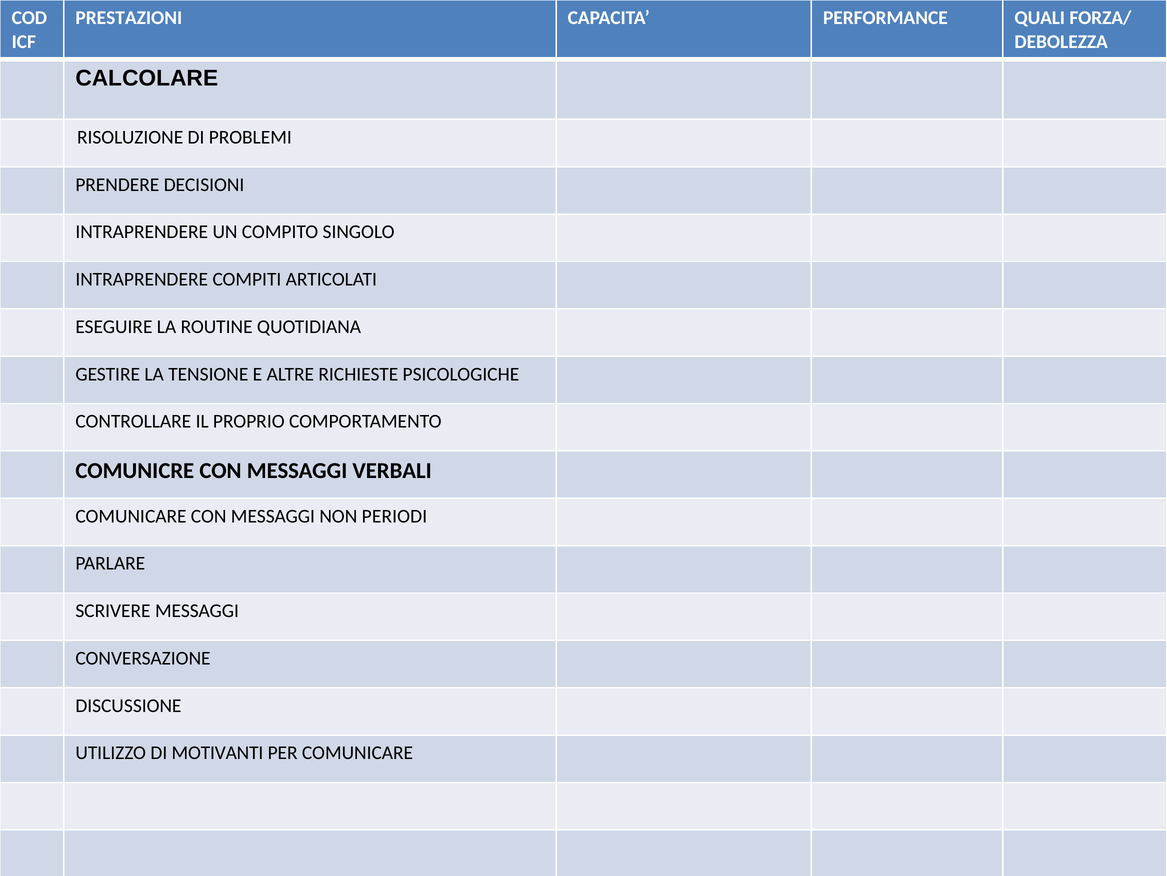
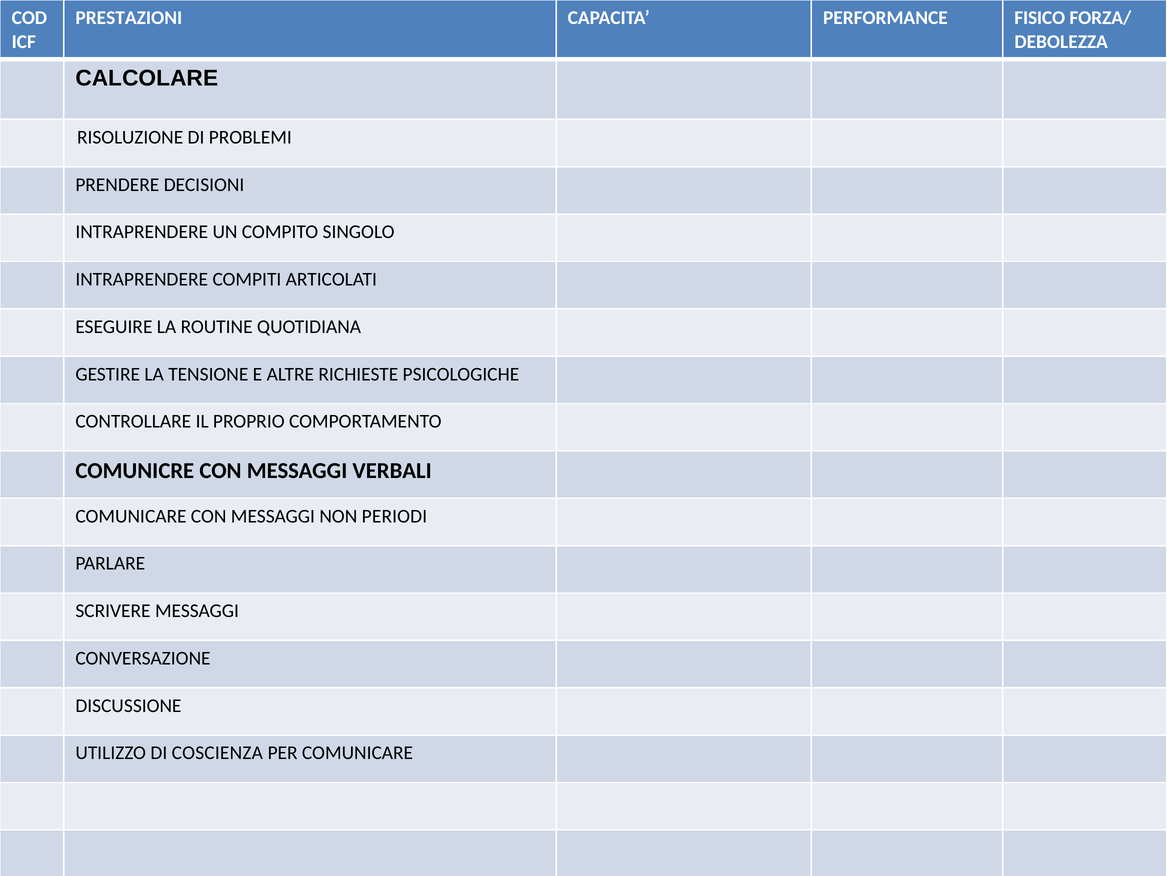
QUALI: QUALI -> FISICO (1040, 18)
MOTIVANTI: MOTIVANTI -> COSCIENZA (217, 752)
